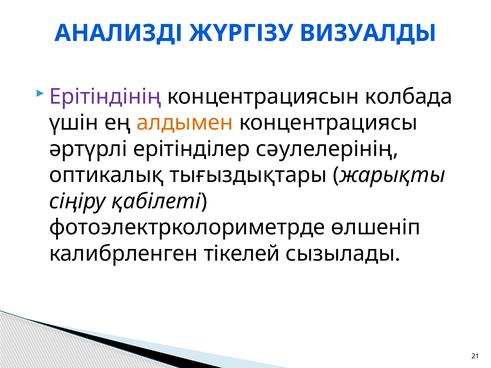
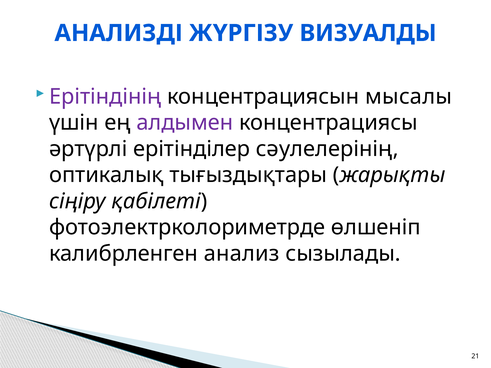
колбада: колбада -> мысалы (409, 97)
алдымен colour: orange -> purple (185, 123)
тікелей: тікелей -> анализ (242, 254)
